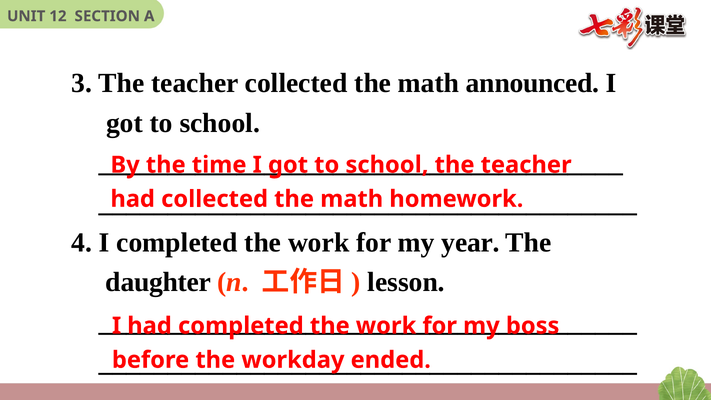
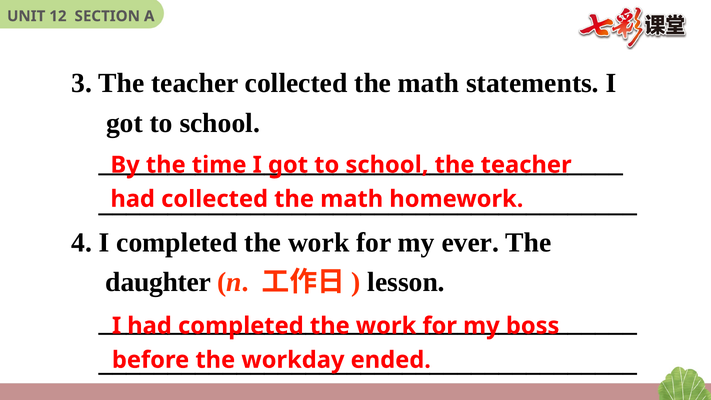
announced: announced -> statements (533, 83)
year: year -> ever (470, 242)
